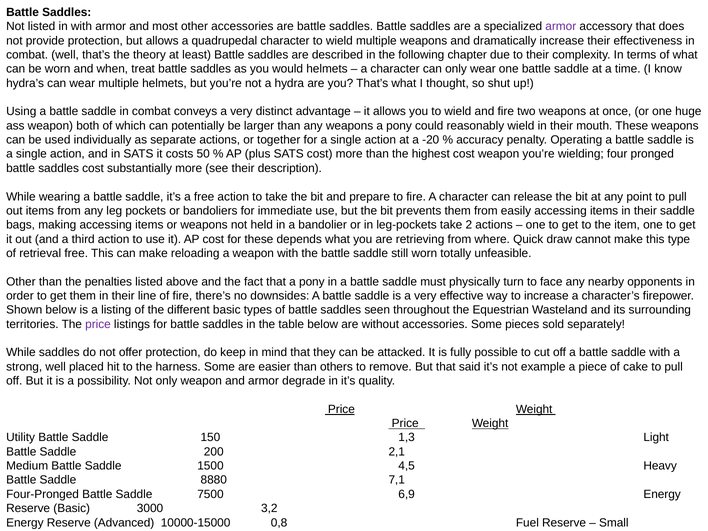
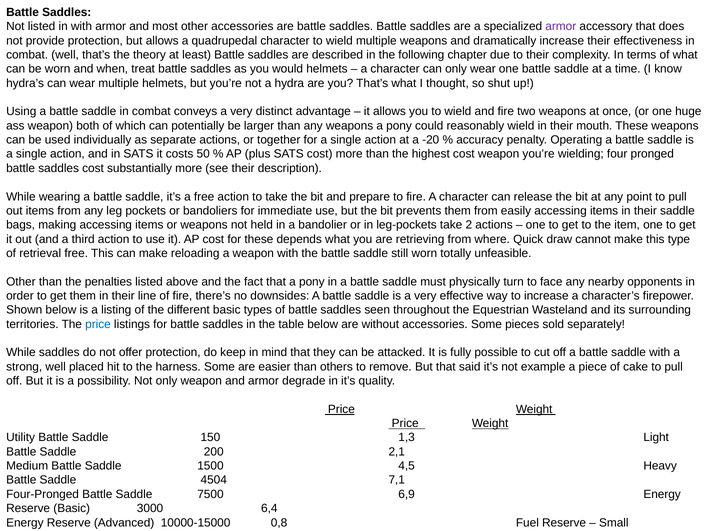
price colour: purple -> blue (98, 324)
8880: 8880 -> 4504 (214, 480)
3,2: 3,2 -> 6,4 (269, 508)
